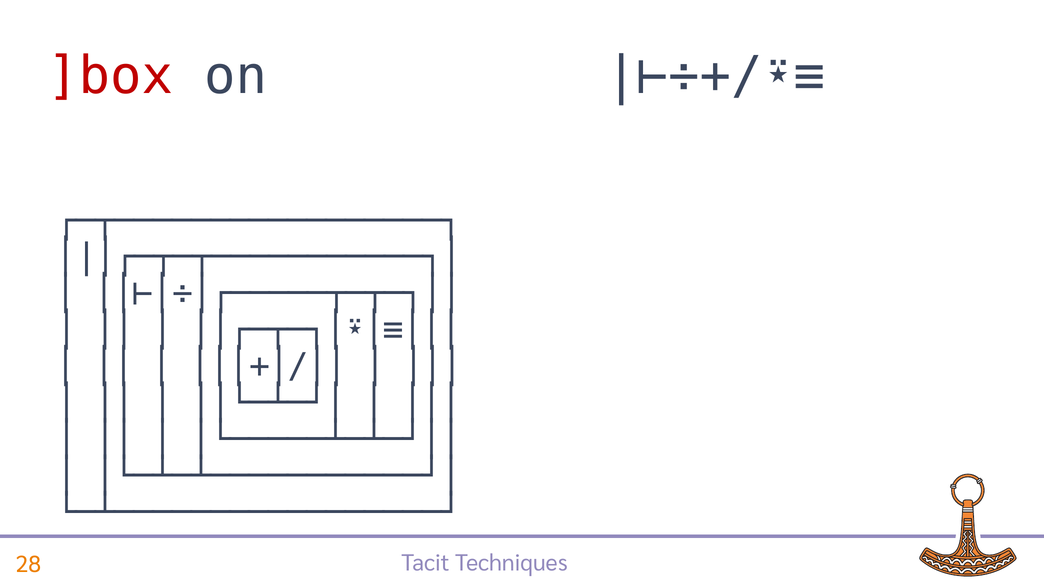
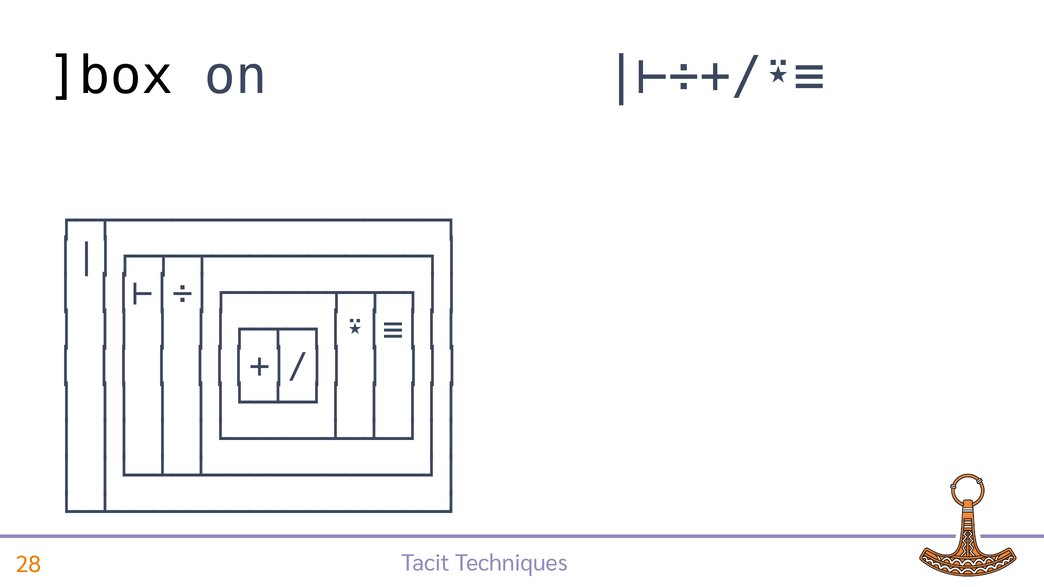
]box colour: red -> black (110, 76)
